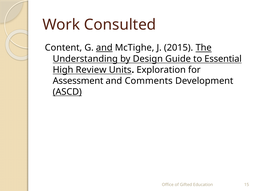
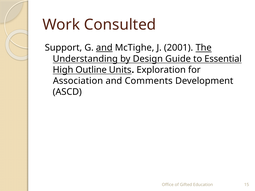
Content: Content -> Support (63, 48)
2015: 2015 -> 2001 (179, 48)
Review: Review -> Outline (91, 70)
Assessment: Assessment -> Association (78, 81)
ASCD underline: present -> none (67, 92)
